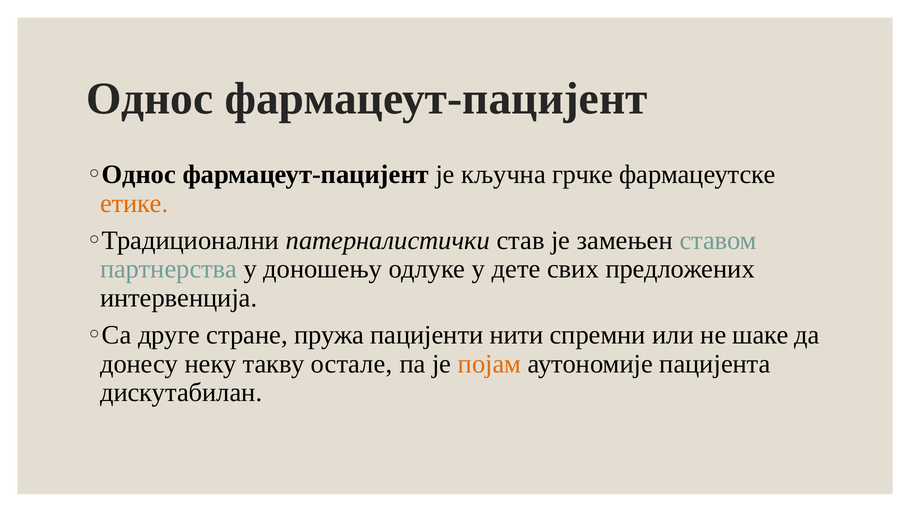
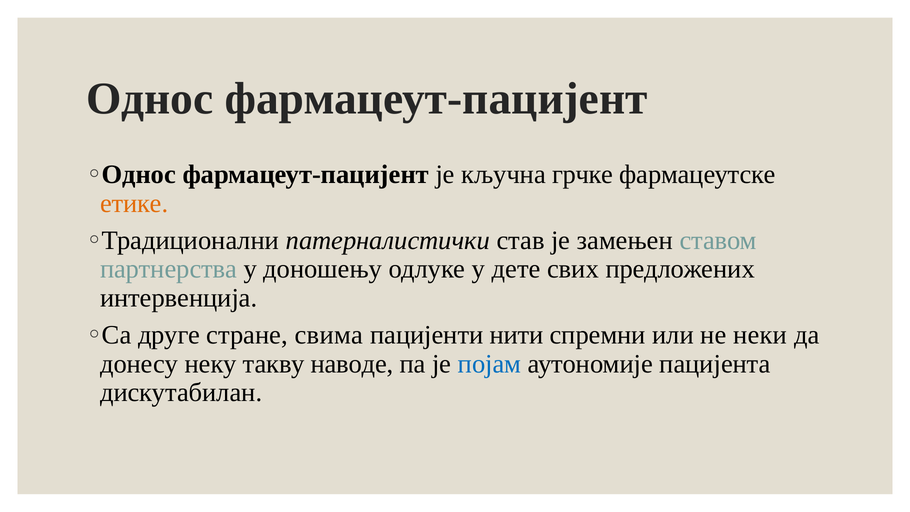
пружа: пружа -> свима (329, 335)
шаке: шаке -> неки (760, 335)
остале: остале -> наводе (352, 364)
појам colour: orange -> blue (490, 364)
